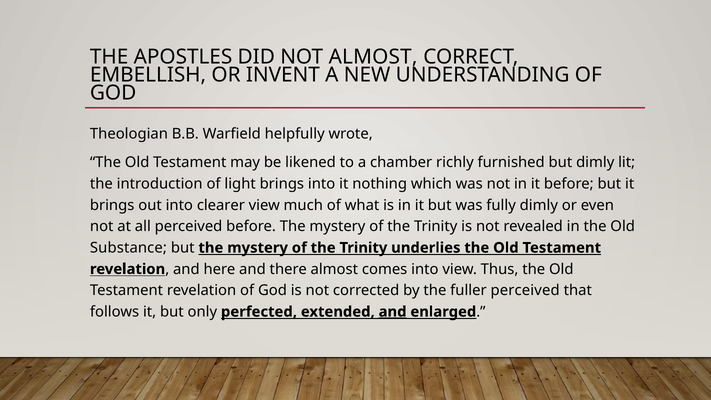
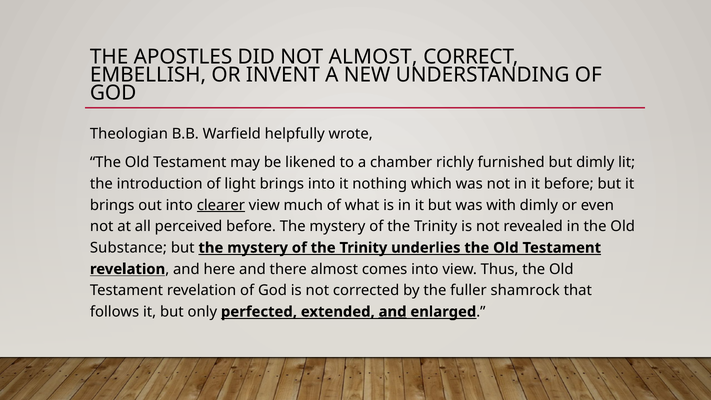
clearer underline: none -> present (221, 205)
fully: fully -> with (501, 205)
fuller perceived: perceived -> shamrock (525, 290)
